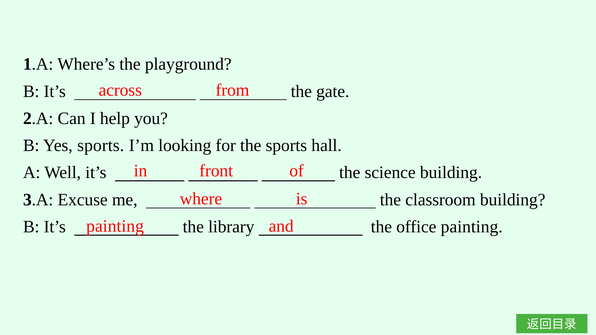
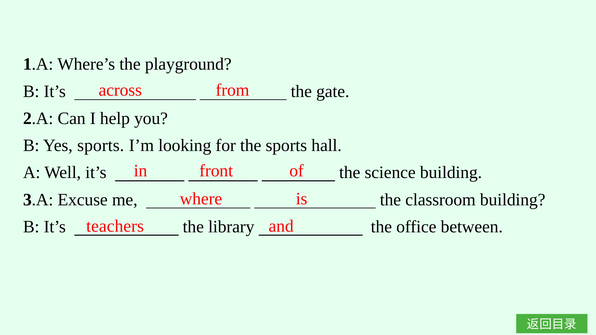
painting: painting -> teachers (115, 226)
office painting: painting -> between (472, 227)
